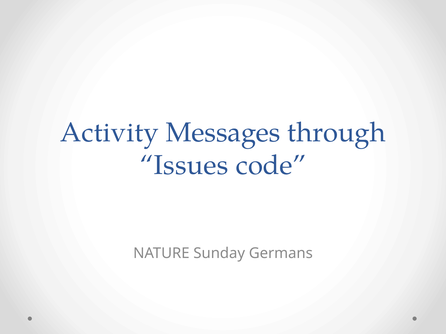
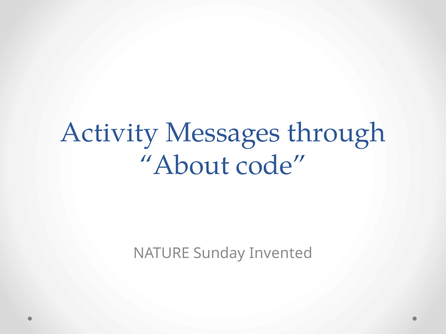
Issues: Issues -> About (184, 165)
Germans: Germans -> Invented (281, 254)
